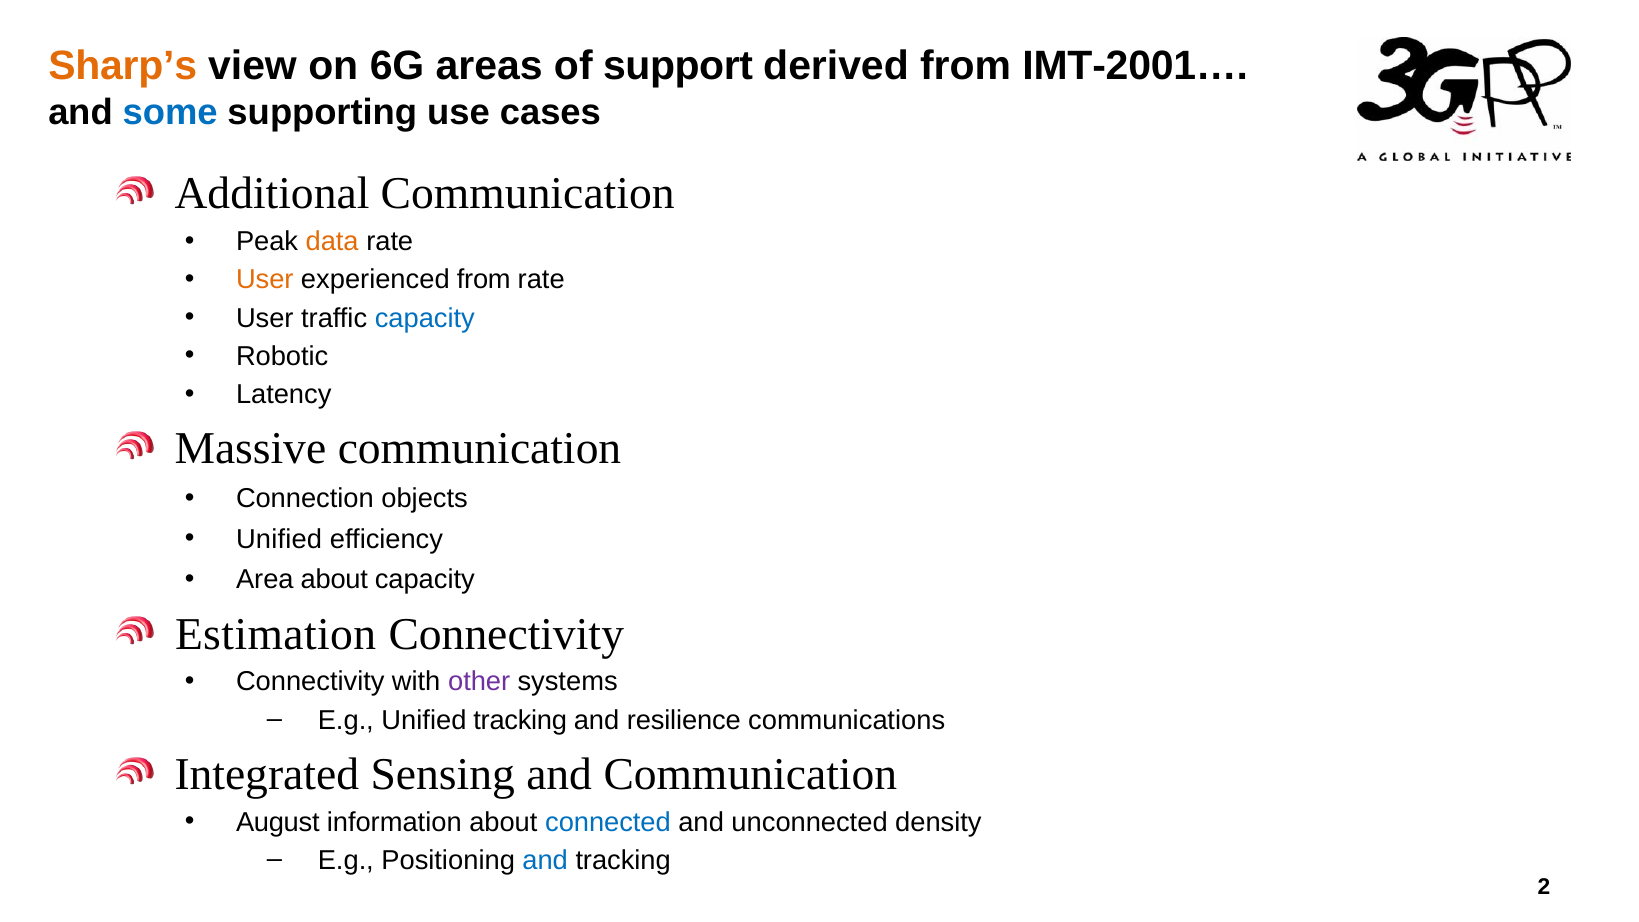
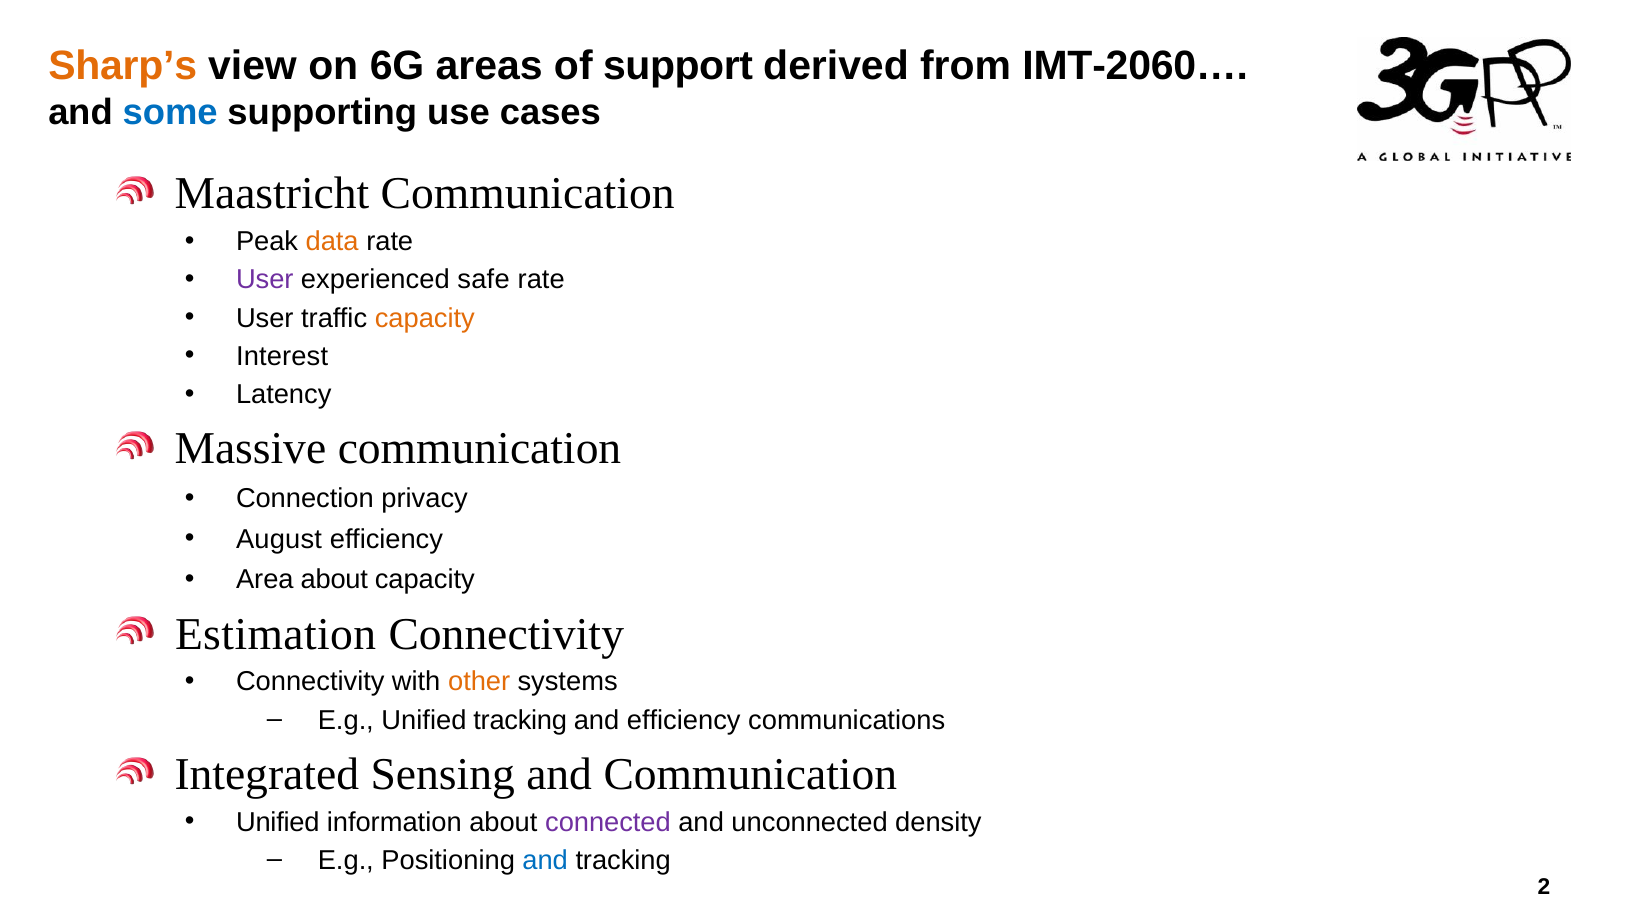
IMT-2001…: IMT-2001… -> IMT-2060… (1135, 66)
Additional: Additional -> Maastricht (272, 194)
User colour: orange -> purple (265, 280)
experienced from: from -> safe (484, 280)
capacity colour: blue -> orange (425, 318)
Robotic: Robotic -> Interest (282, 356)
objects: objects -> privacy (425, 499)
Unified: Unified -> August (279, 539)
other colour: purple -> orange (479, 682)
and resilience: resilience -> efficiency (684, 720)
August: August -> Unified (278, 822)
connected colour: blue -> purple (608, 822)
